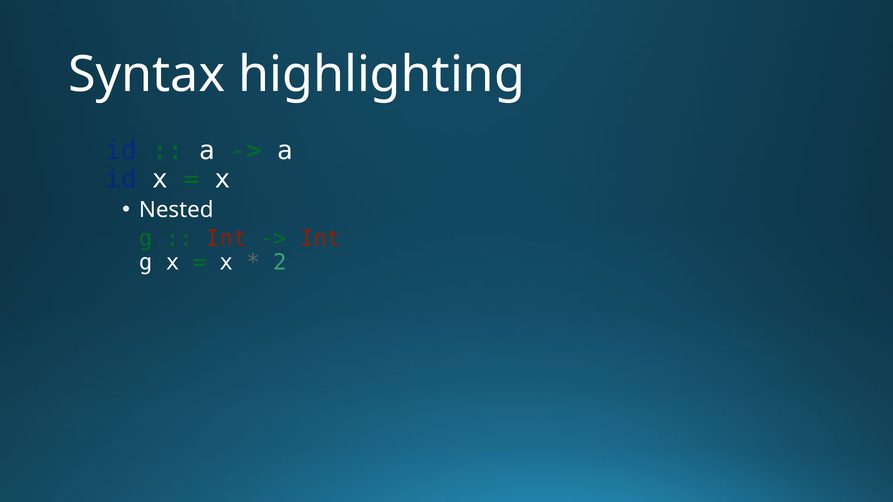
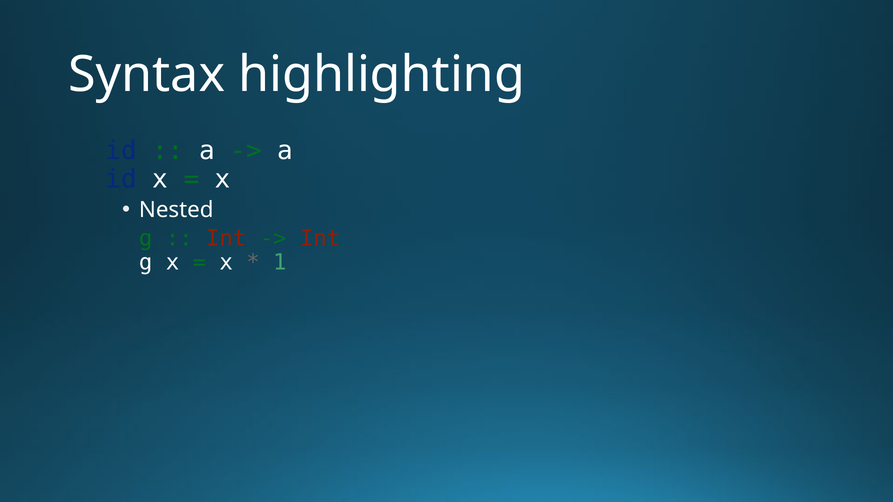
2: 2 -> 1 (280, 263)
